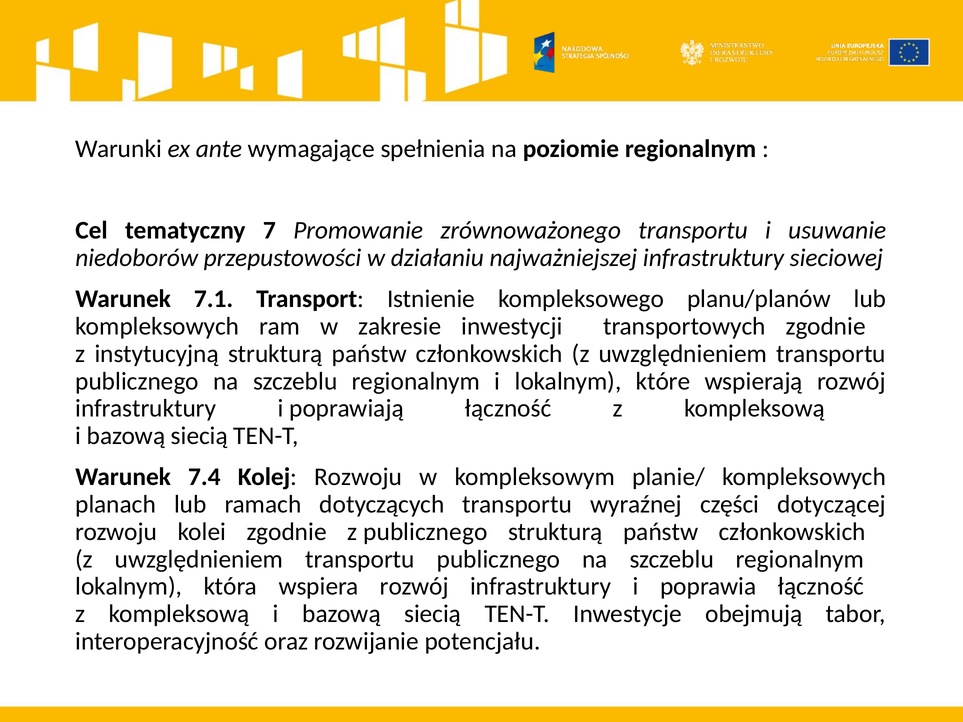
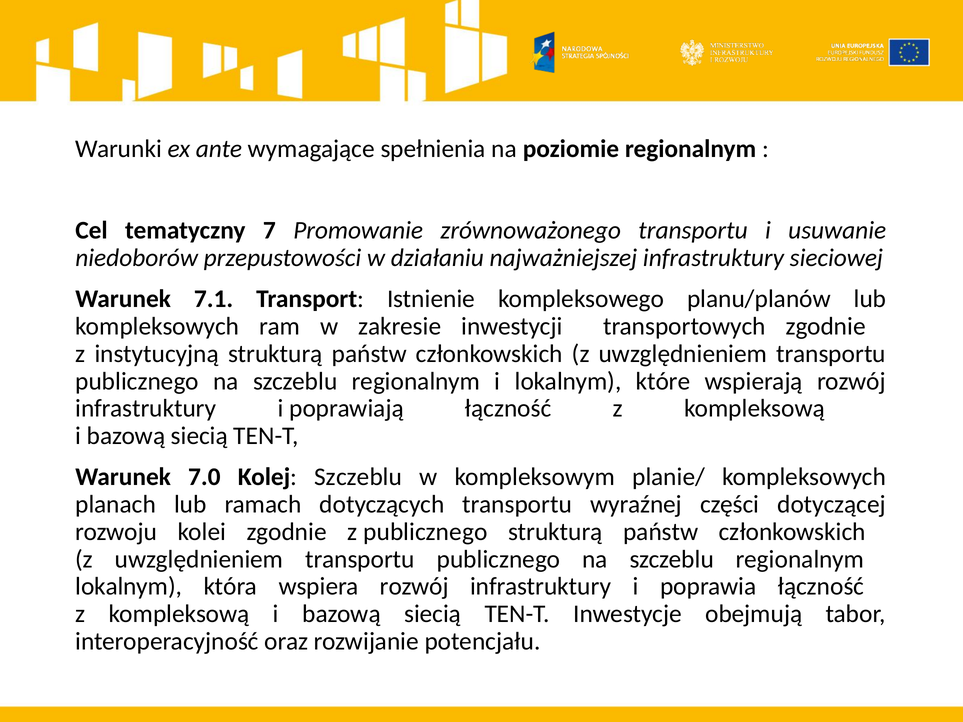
7.4: 7.4 -> 7.0 (204, 477)
Kolej Rozwoju: Rozwoju -> Szczeblu (358, 477)
